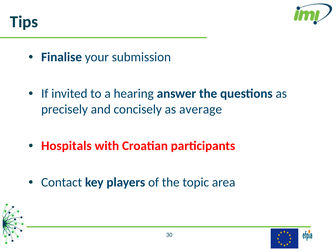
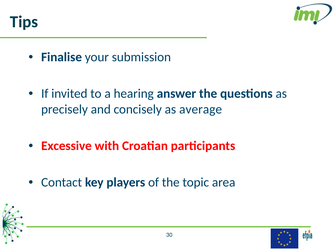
Hospitals: Hospitals -> Excessive (66, 146)
